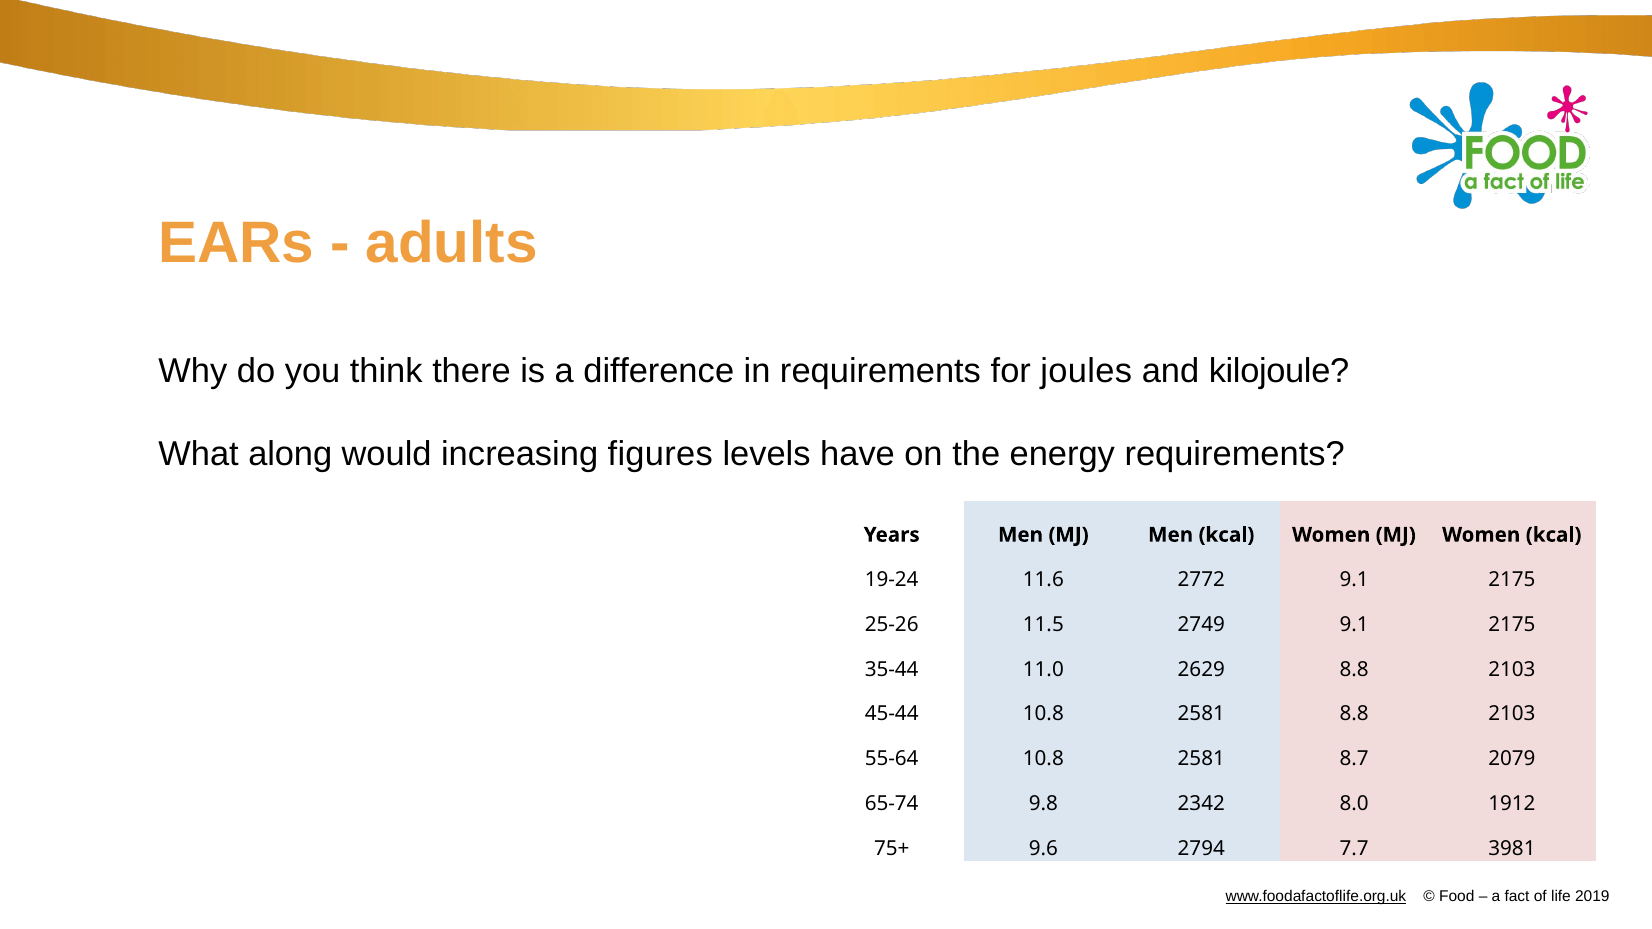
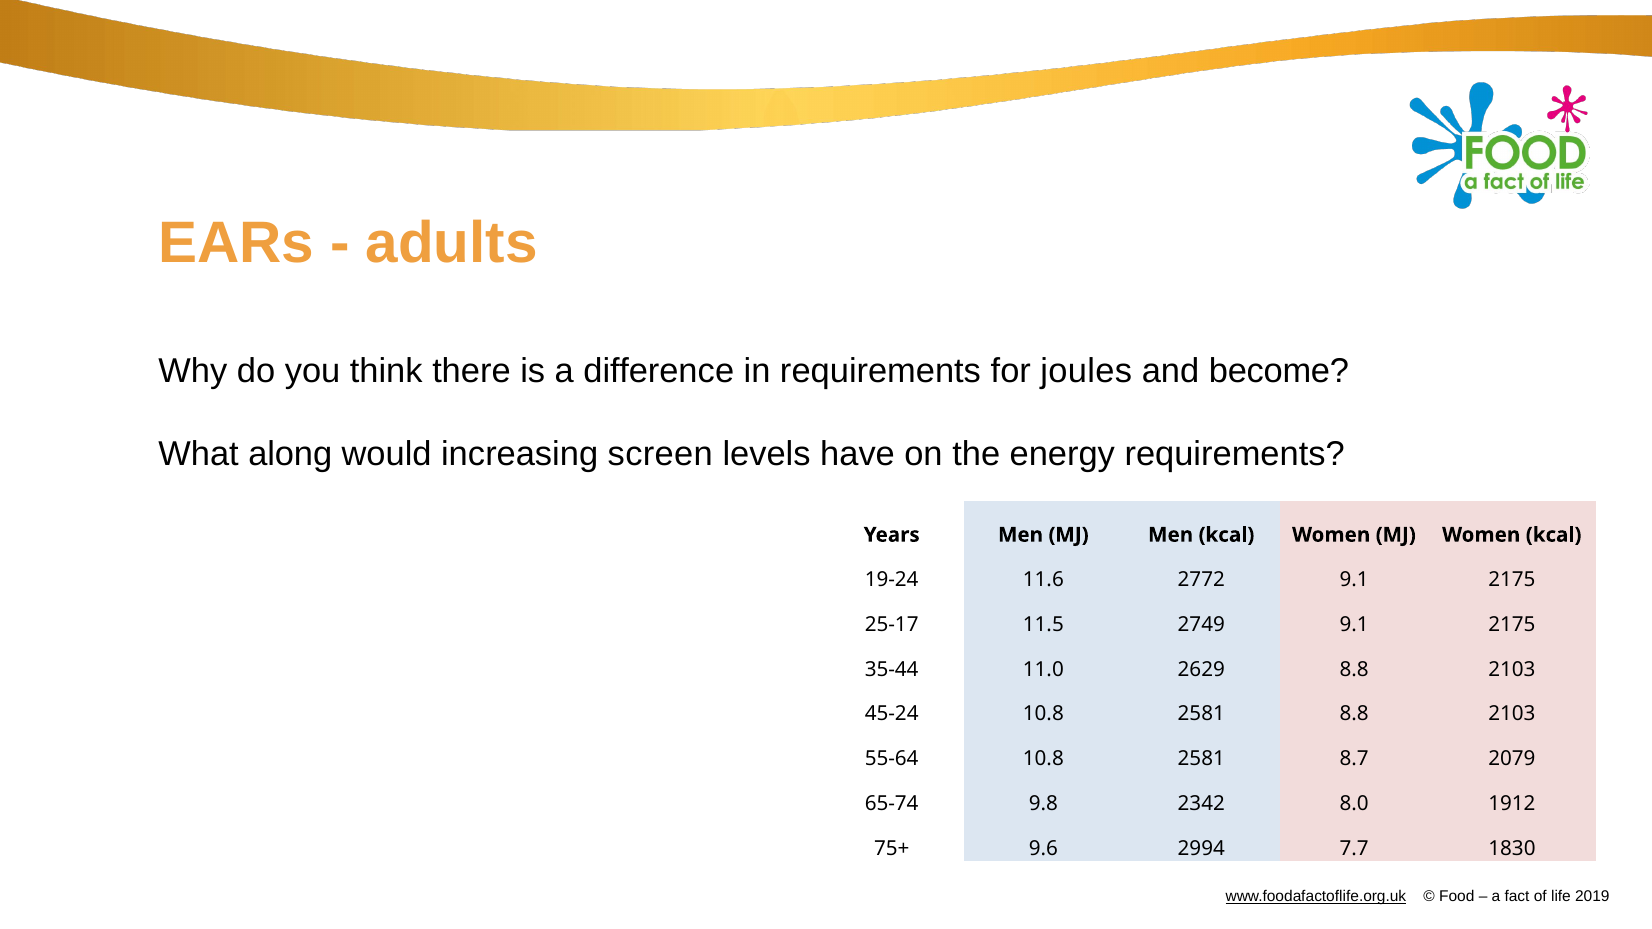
kilojoule: kilojoule -> become (1279, 371)
figures: figures -> screen (660, 454)
25-26: 25-26 -> 25-17 (892, 625)
45-44: 45-44 -> 45-24 (892, 714)
2794: 2794 -> 2994 (1201, 848)
3981: 3981 -> 1830 (1512, 848)
